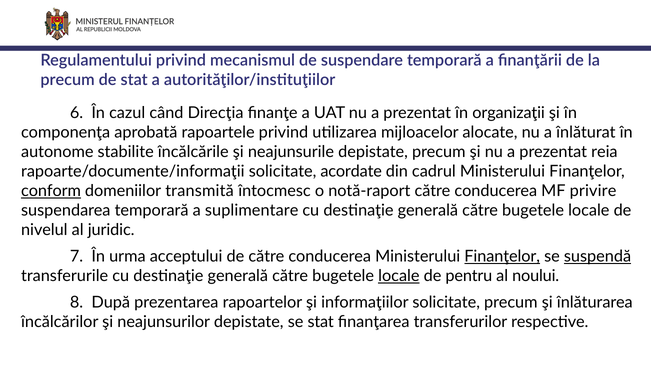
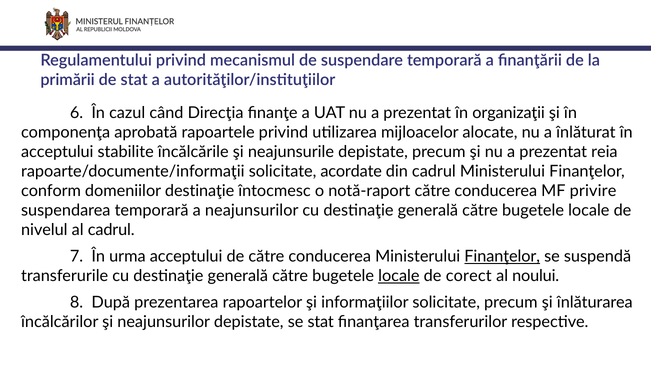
precum: precum -> primării (68, 80)
autonome: autonome -> acceptului (57, 152)
conform underline: present -> none (51, 191)
domeniilor transmită: transmită -> destinaţie (200, 191)
a suplimentare: suplimentare -> neajunsurilor (252, 211)
al juridic: juridic -> cadrul (111, 230)
suspendă underline: present -> none (598, 256)
pentru: pentru -> corect (469, 276)
